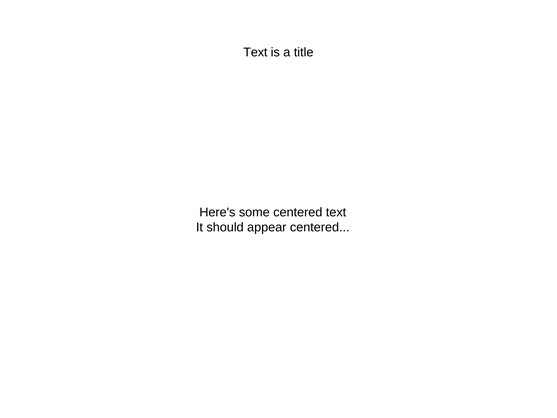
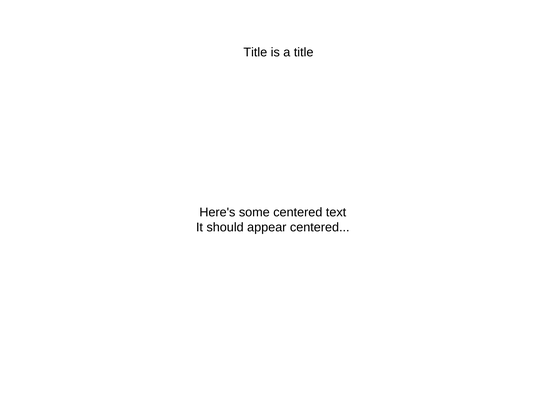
Text: Text -> Title (255, 52)
